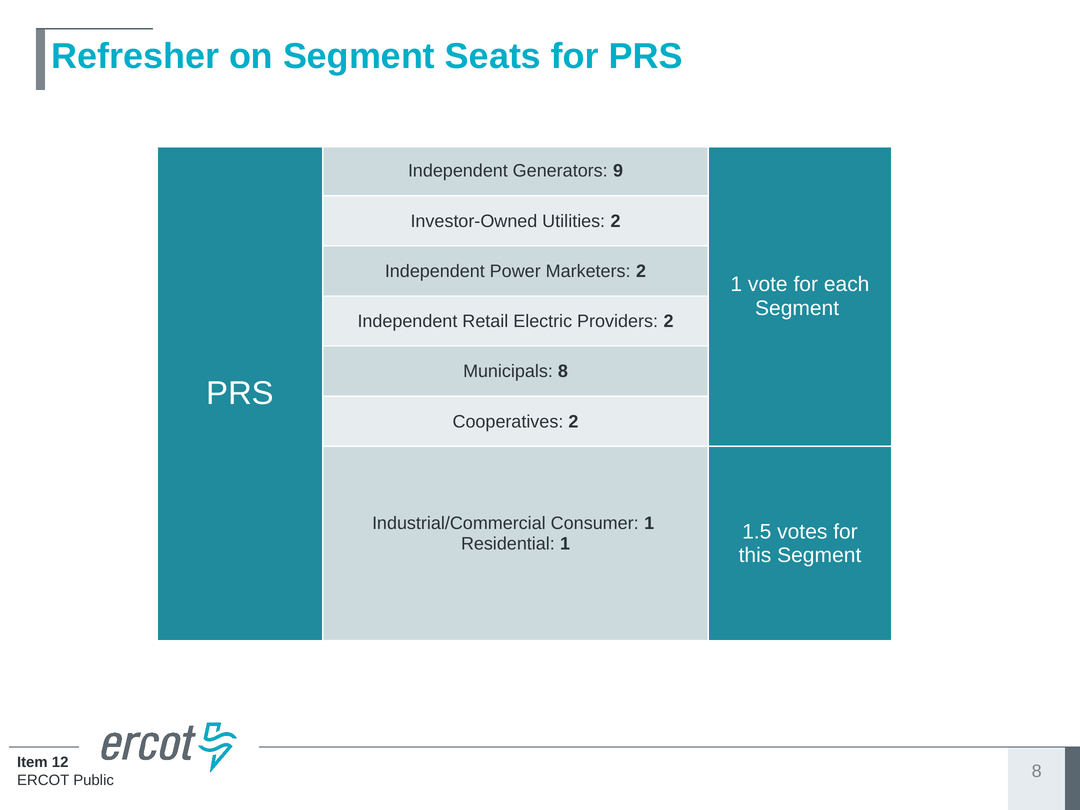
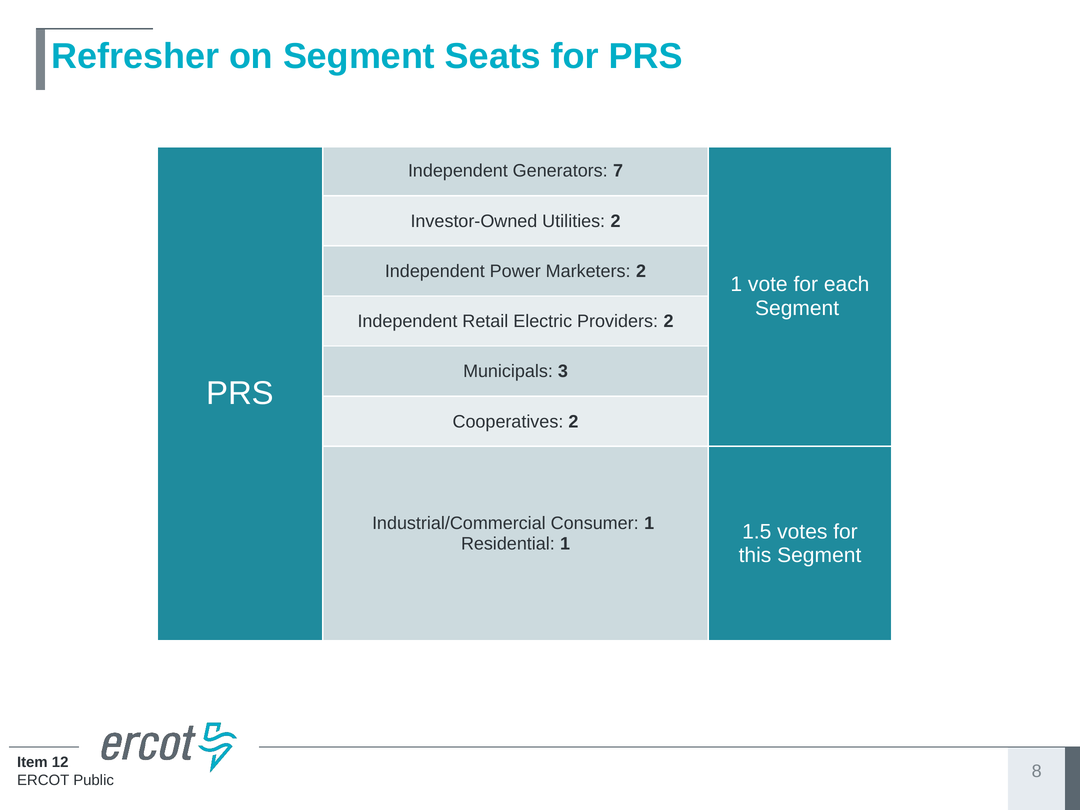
9: 9 -> 7 (618, 171)
Municipals 8: 8 -> 3 (563, 372)
